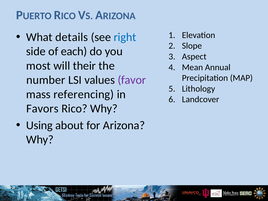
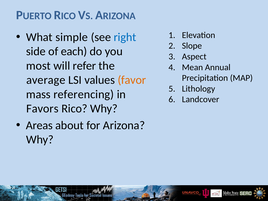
details: details -> simple (72, 37)
their: their -> refer (84, 66)
number: number -> average (46, 80)
favor colour: purple -> orange (132, 80)
Using: Using -> Areas (39, 125)
